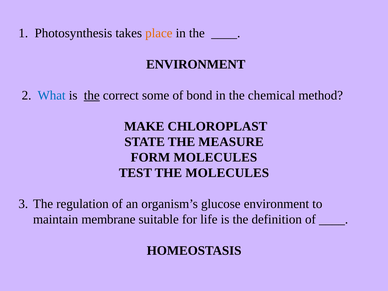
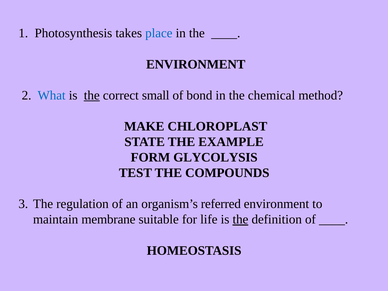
place colour: orange -> blue (159, 33)
some: some -> small (156, 95)
MEASURE: MEASURE -> EXAMPLE (231, 142)
FORM MOLECULES: MOLECULES -> GLYCOLYSIS (215, 157)
THE MOLECULES: MOLECULES -> COMPOUNDS (227, 173)
glucose: glucose -> referred (221, 204)
the underline: none -> present (240, 219)
